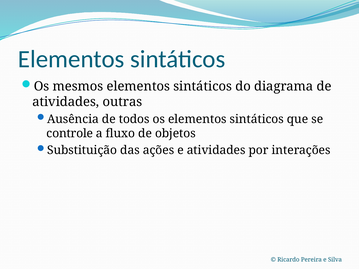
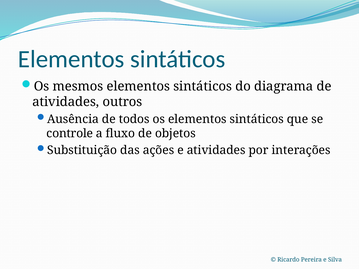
outras: outras -> outros (122, 102)
